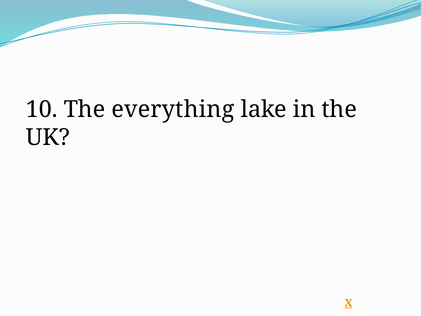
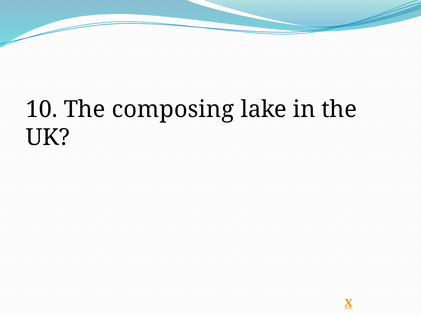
everything: everything -> composing (173, 109)
